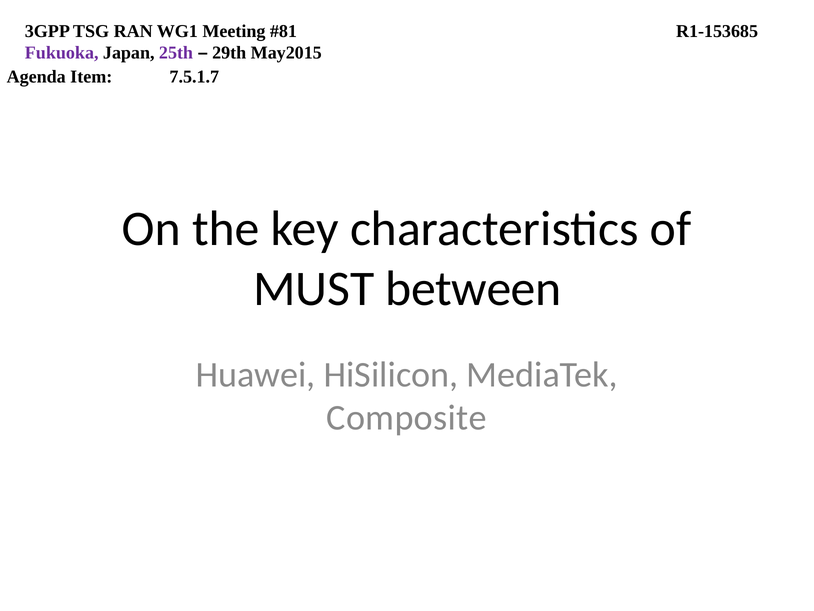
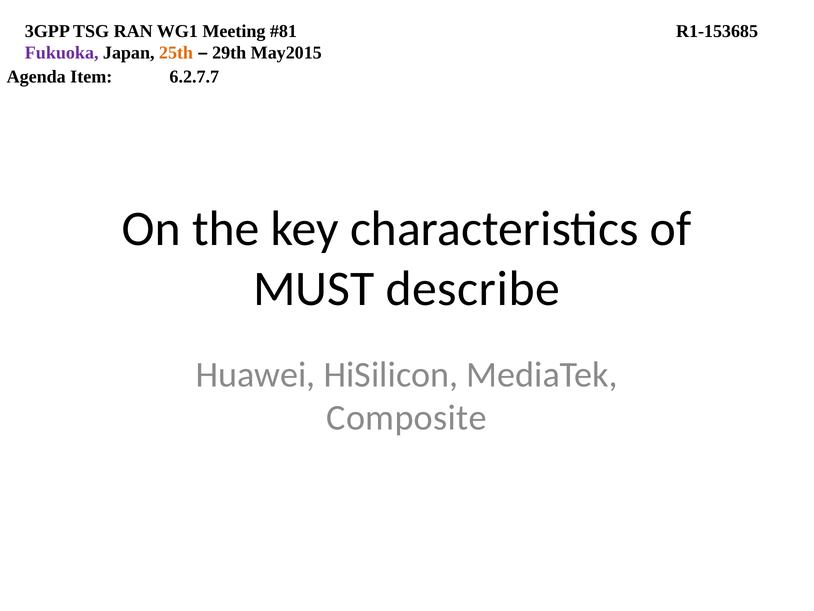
25th colour: purple -> orange (176, 53)
7.5.1.7: 7.5.1.7 -> 6.2.7.7 (194, 77)
between: between -> describe (473, 288)
